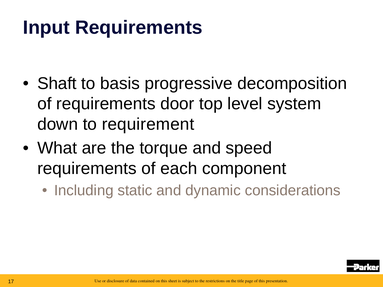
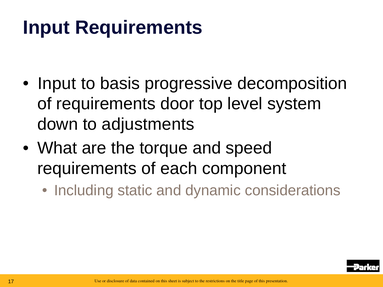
Shaft: Shaft -> Input (57, 84)
requirement: requirement -> adjustments (148, 124)
